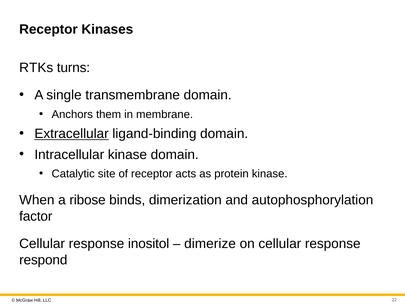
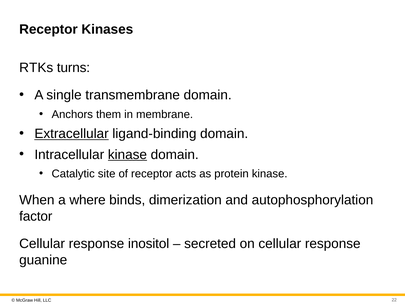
kinase underline: none -> present (127, 154)
ribose: ribose -> where (88, 200)
dimerize: dimerize -> secreted (210, 244)
respond: respond -> guanine (43, 260)
